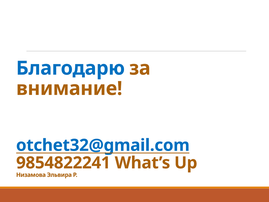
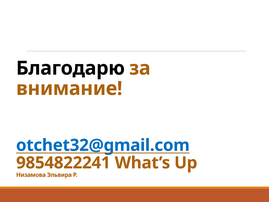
Благодарю colour: blue -> black (70, 68)
